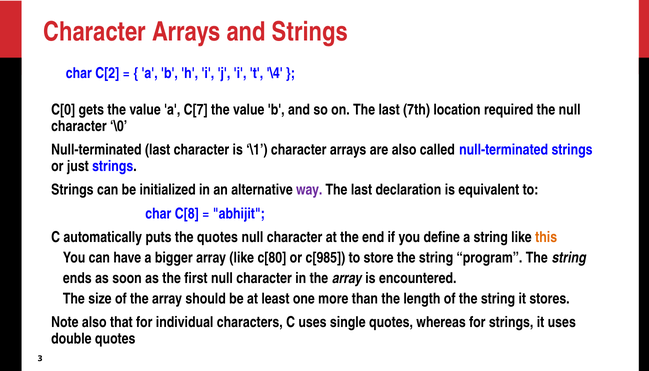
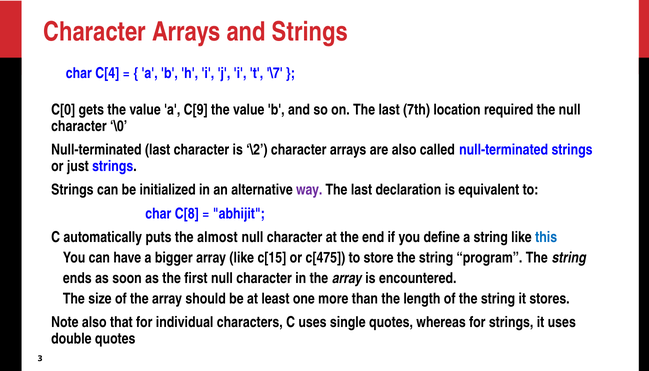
C[2: C[2 -> C[4 (107, 73)
\4: \4 -> \7 (275, 73)
C[7: C[7 -> C[9 (196, 110)
\1: \1 -> \2 (257, 150)
the quotes: quotes -> almost (217, 237)
this colour: orange -> blue (546, 237)
c[80: c[80 -> c[15 (272, 258)
c[985: c[985 -> c[475 (325, 258)
